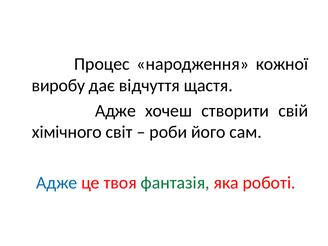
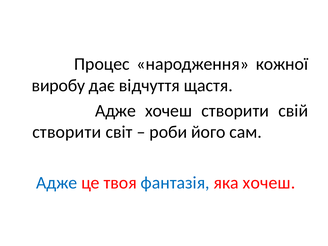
хімічного: хімічного -> створити (67, 132)
фантазія colour: green -> blue (175, 183)
яка роботі: роботі -> хочеш (269, 183)
